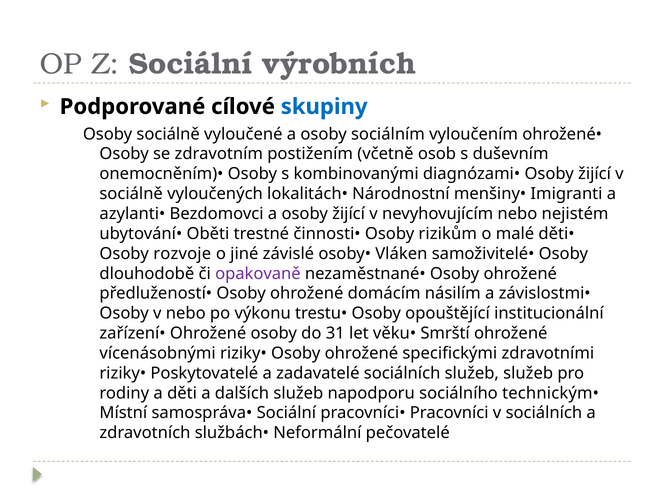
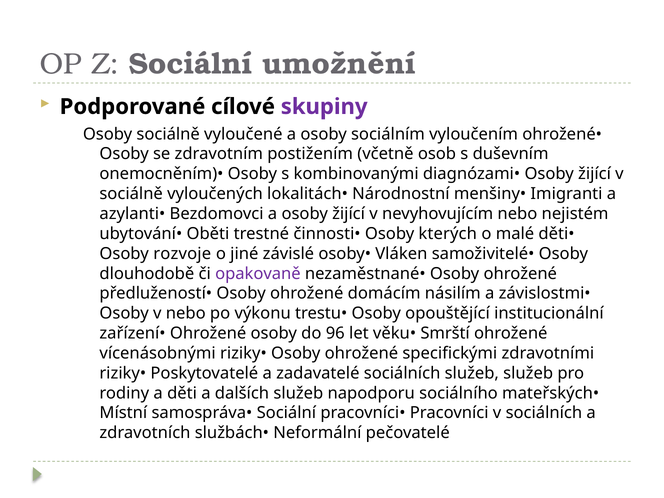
výrobních: výrobních -> umožnění (339, 64)
skupiny colour: blue -> purple (324, 107)
rizikům: rizikům -> kterých (448, 234)
31: 31 -> 96 (335, 333)
technickým•: technickým• -> mateřských• (551, 393)
